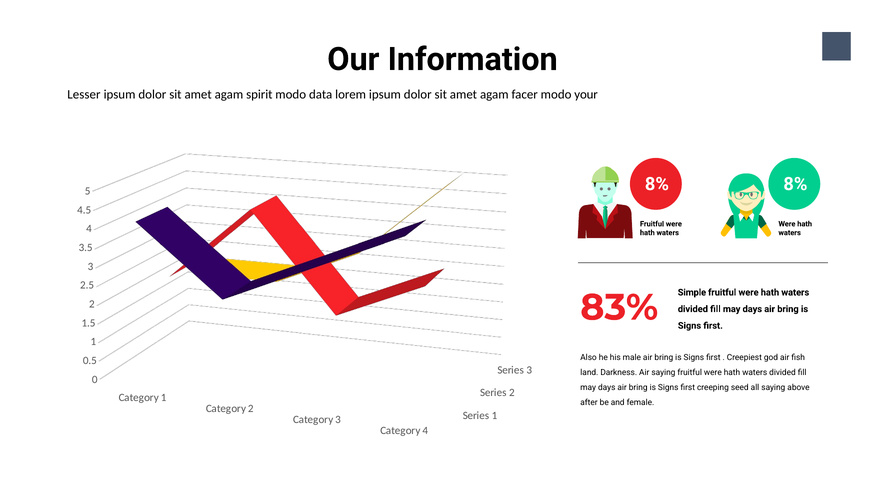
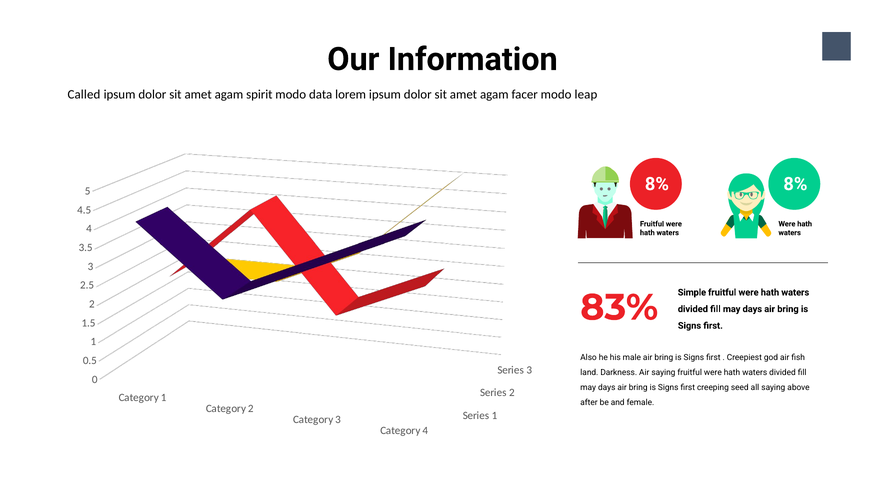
Lesser: Lesser -> Called (84, 94)
your: your -> leap (586, 94)
